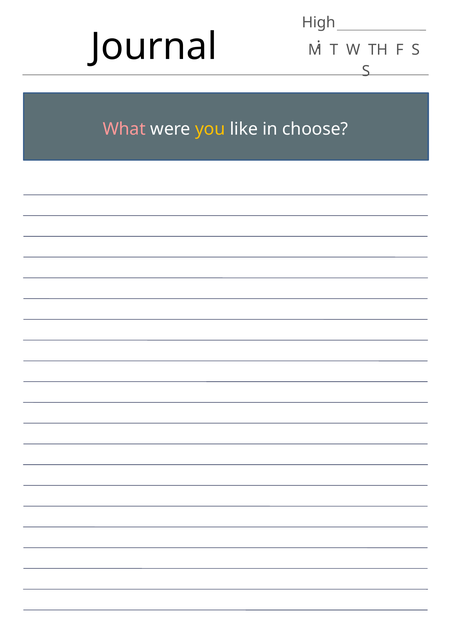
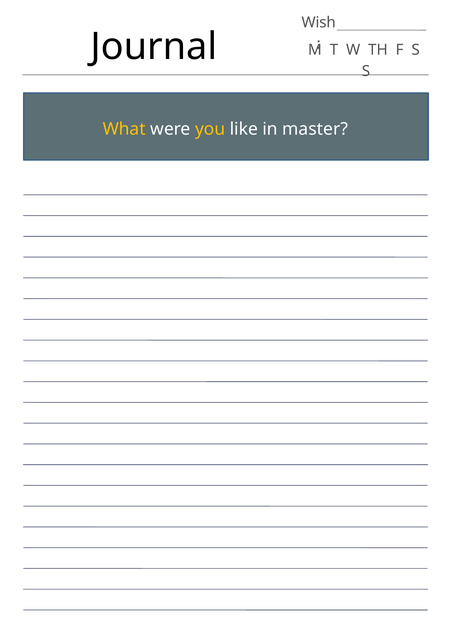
High: High -> Wish (319, 22)
What colour: pink -> yellow (124, 129)
choose: choose -> master (315, 129)
